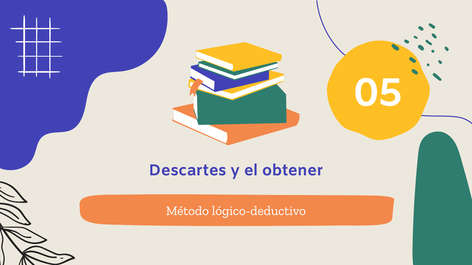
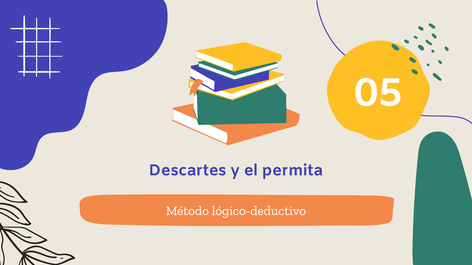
obtener: obtener -> permita (293, 171)
